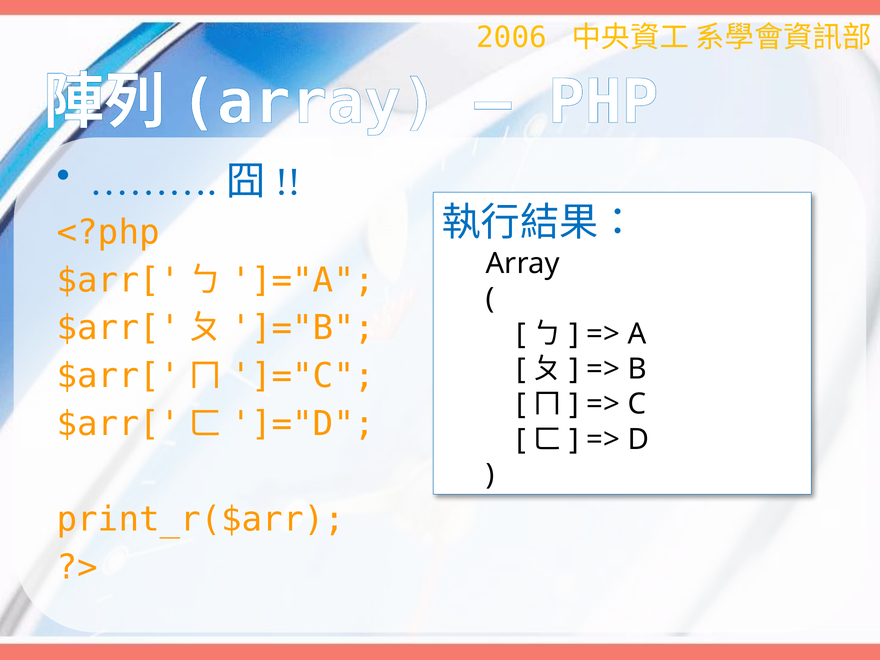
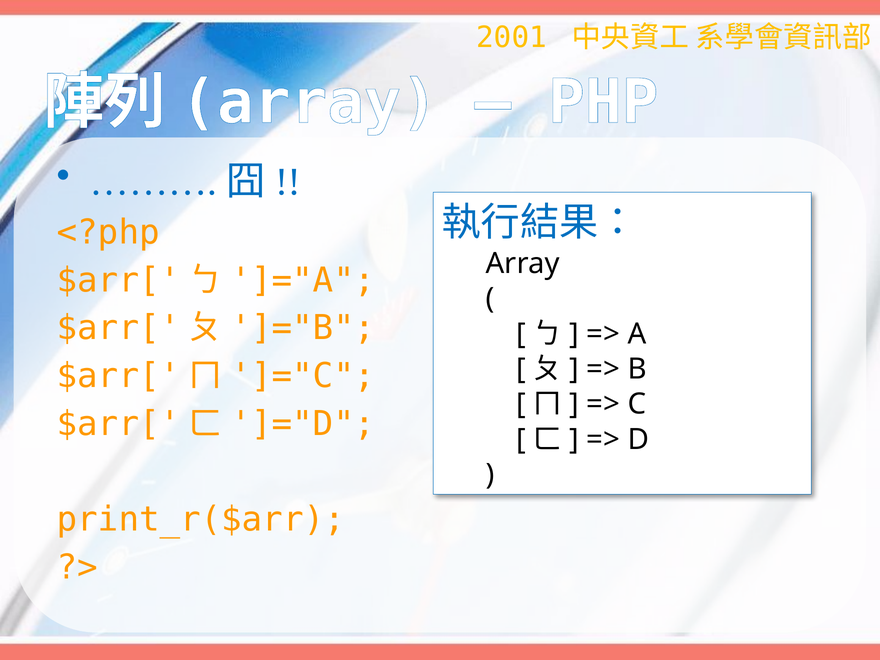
2006: 2006 -> 2001 (512, 38)
